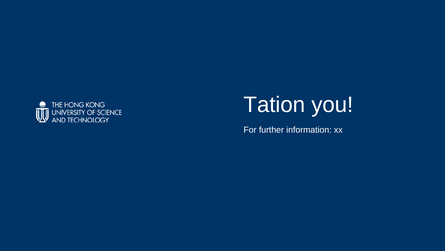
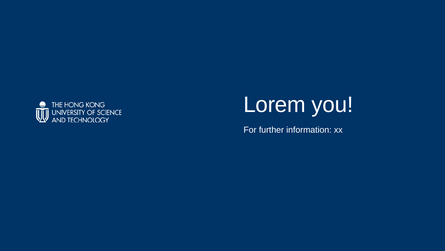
Tation: Tation -> Lorem (275, 104)
